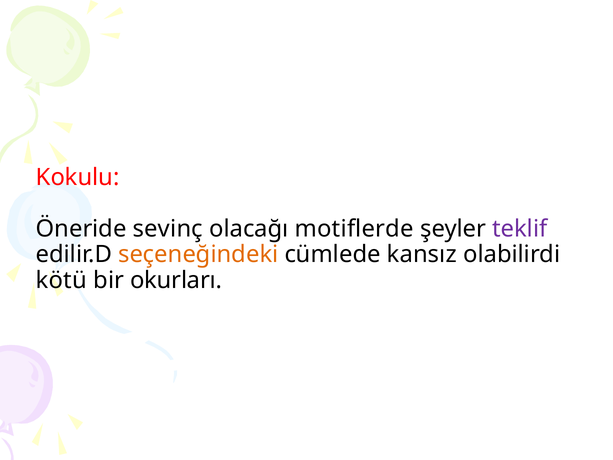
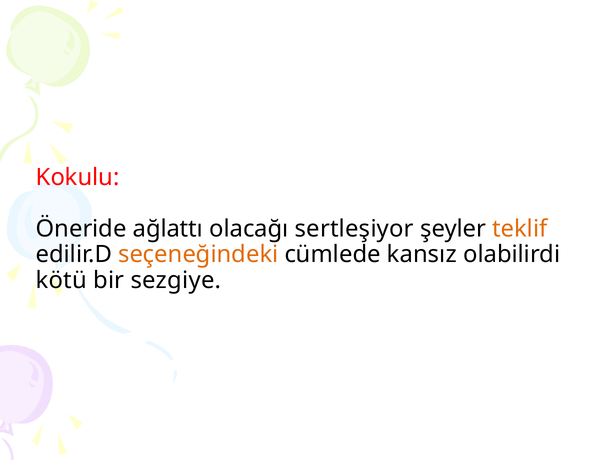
sevinç: sevinç -> ağlattı (168, 229)
motiflerde: motiflerde -> sertleşiyor (354, 229)
teklif colour: purple -> orange (520, 229)
okurları: okurları -> sezgiye (176, 280)
